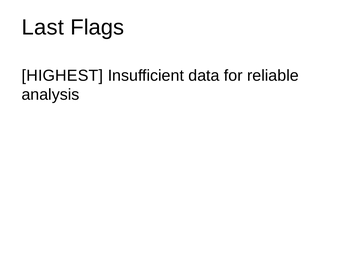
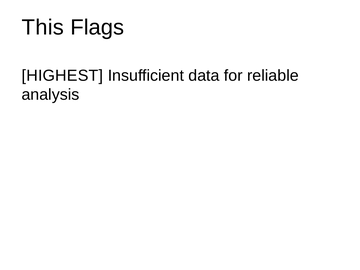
Last: Last -> This (43, 27)
